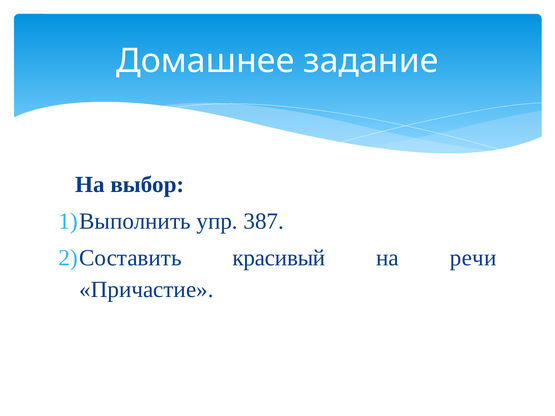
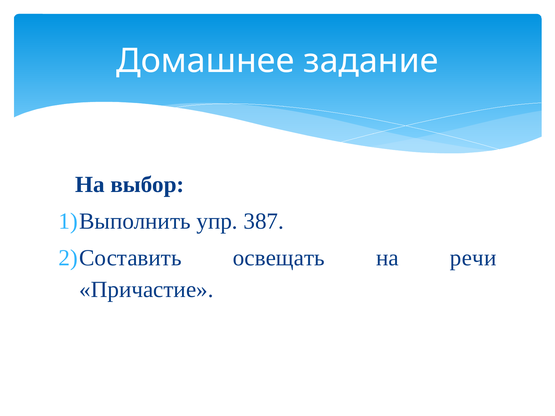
красивый: красивый -> освещать (279, 258)
